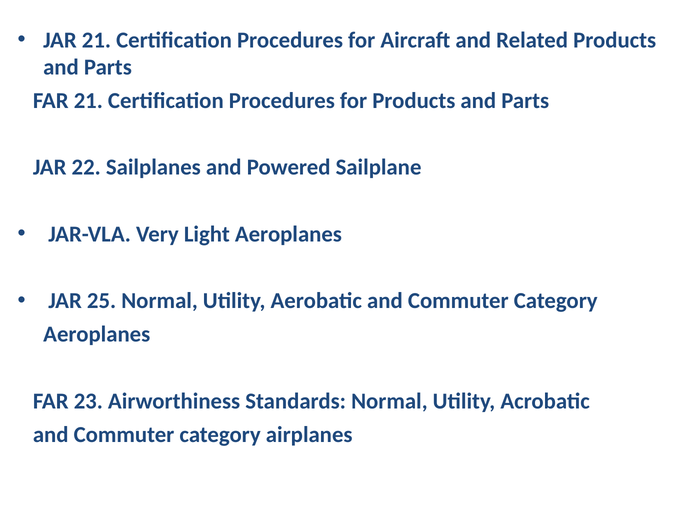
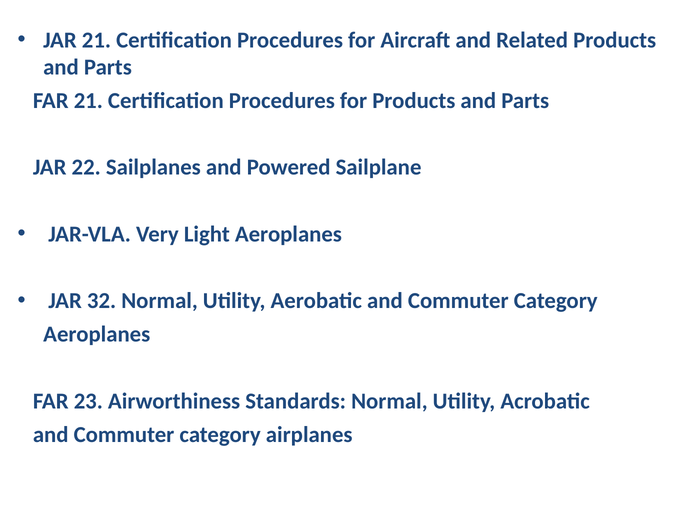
25: 25 -> 32 (102, 301)
